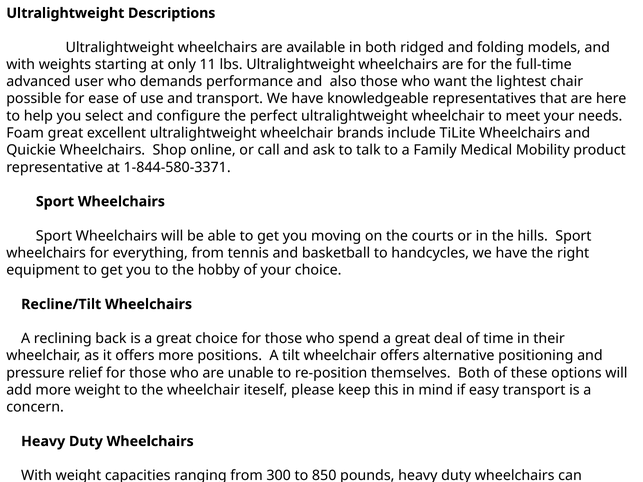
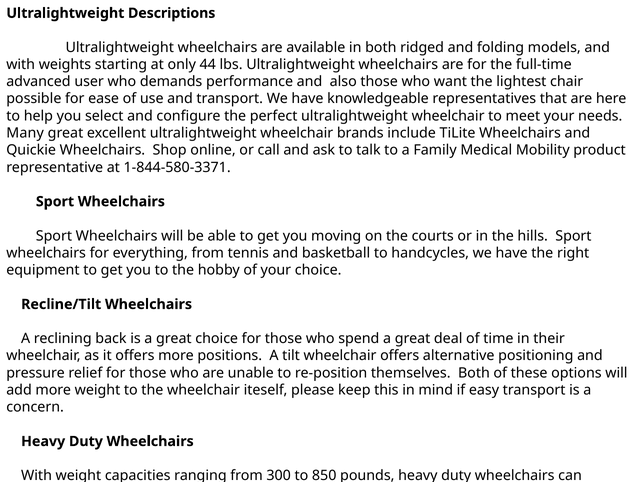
11: 11 -> 44 (208, 65)
Foam: Foam -> Many (25, 133)
